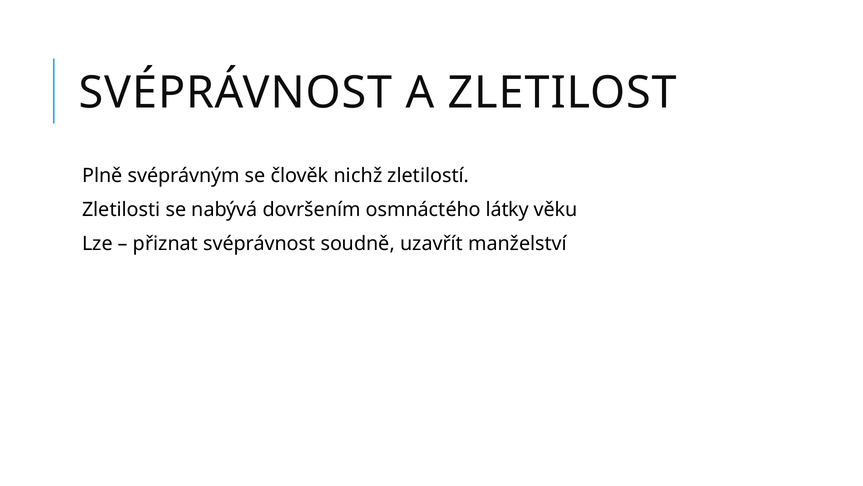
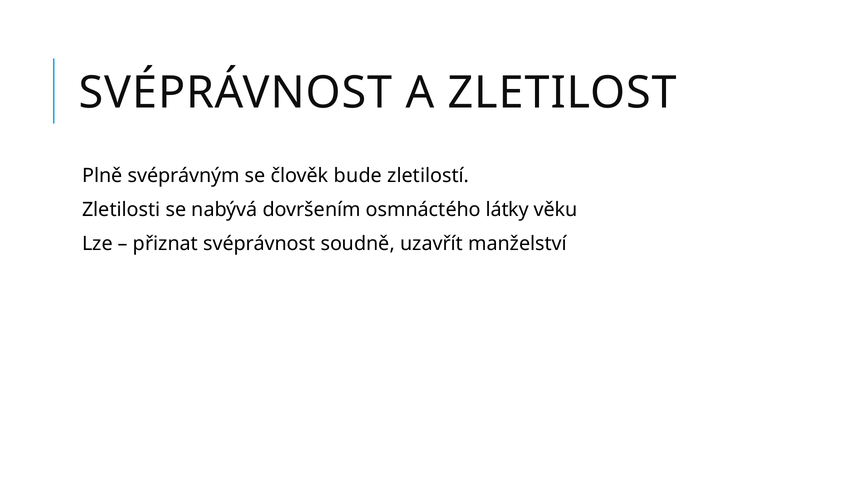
nichž: nichž -> bude (358, 176)
